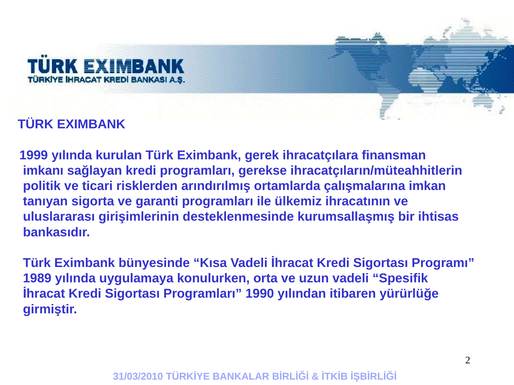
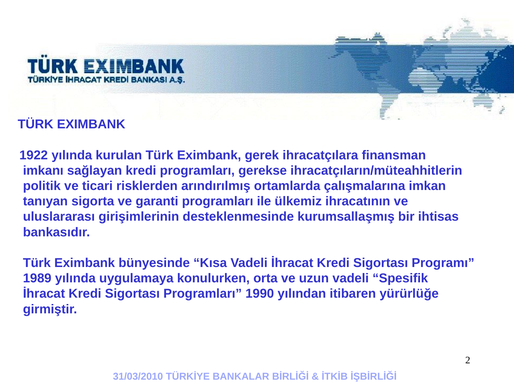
1999: 1999 -> 1922 (34, 155)
